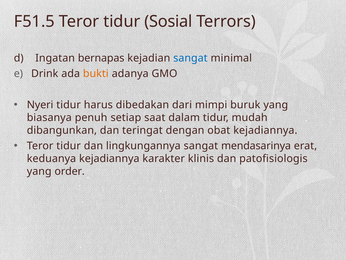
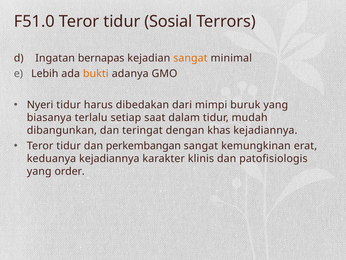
F51.5: F51.5 -> F51.0 (34, 21)
sangat colour: blue -> orange (190, 58)
Drink: Drink -> Lebih (45, 74)
penuh: penuh -> terlalu (91, 117)
obat: obat -> khas (219, 130)
lingkungannya: lingkungannya -> perkembangan (143, 146)
mendasarinya: mendasarinya -> kemungkinan (256, 146)
